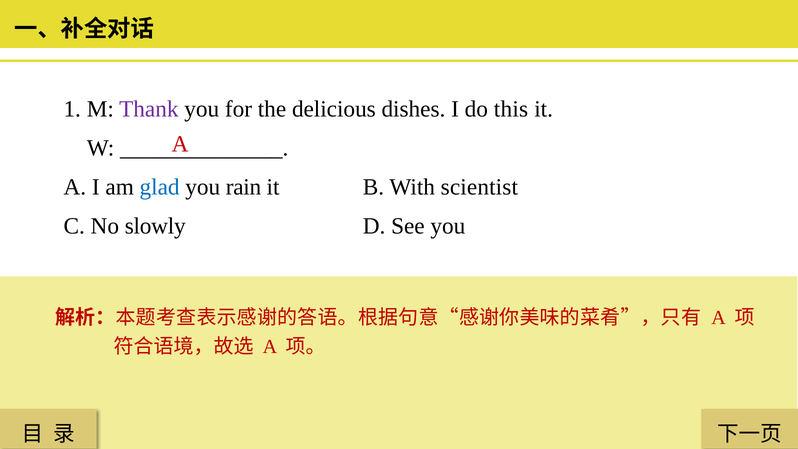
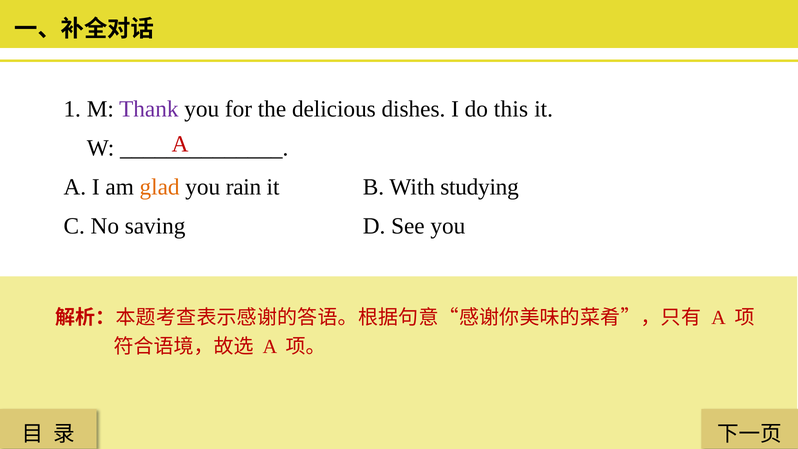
glad colour: blue -> orange (160, 187)
scientist: scientist -> studying (480, 187)
slowly: slowly -> saving (155, 226)
